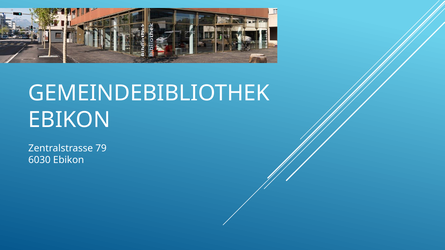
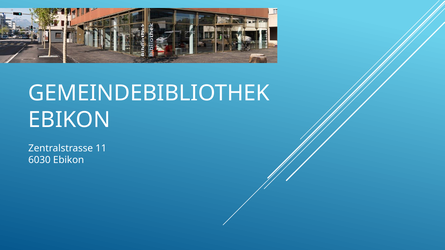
79: 79 -> 11 (101, 148)
